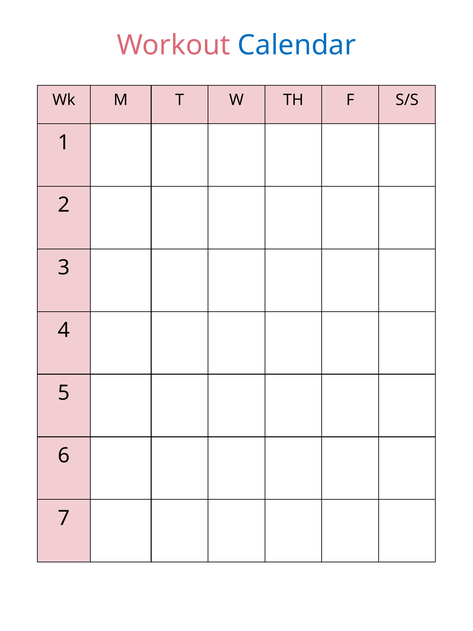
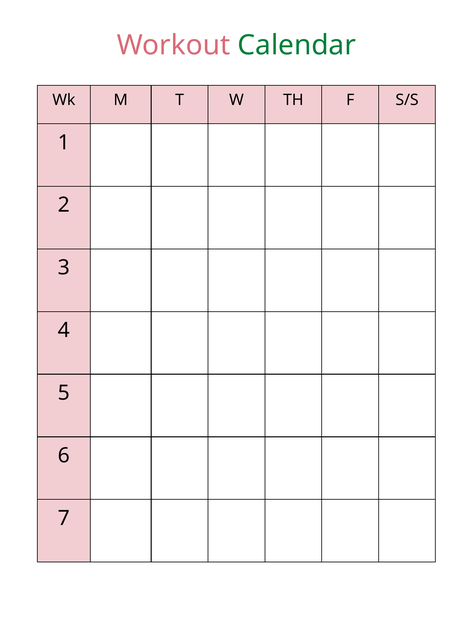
Calendar colour: blue -> green (297, 45)
